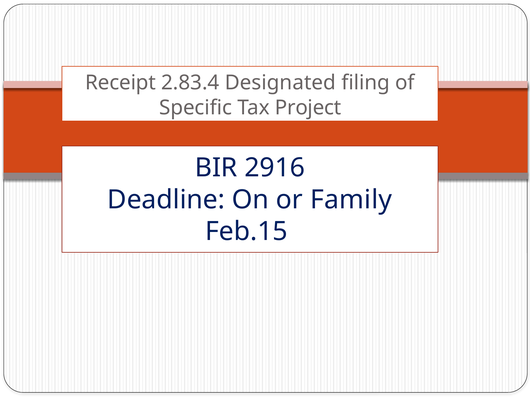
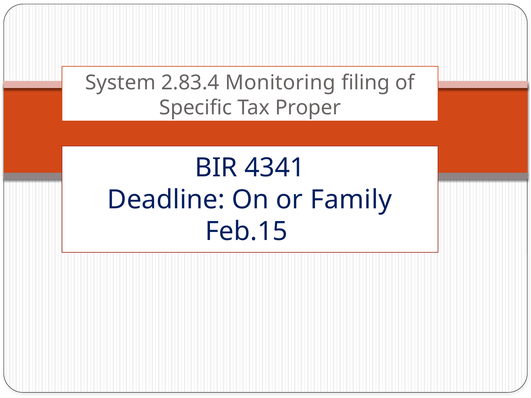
Receipt: Receipt -> System (120, 83)
Designated: Designated -> Monitoring (280, 83)
Project: Project -> Proper (308, 108)
2916: 2916 -> 4341 (275, 168)
